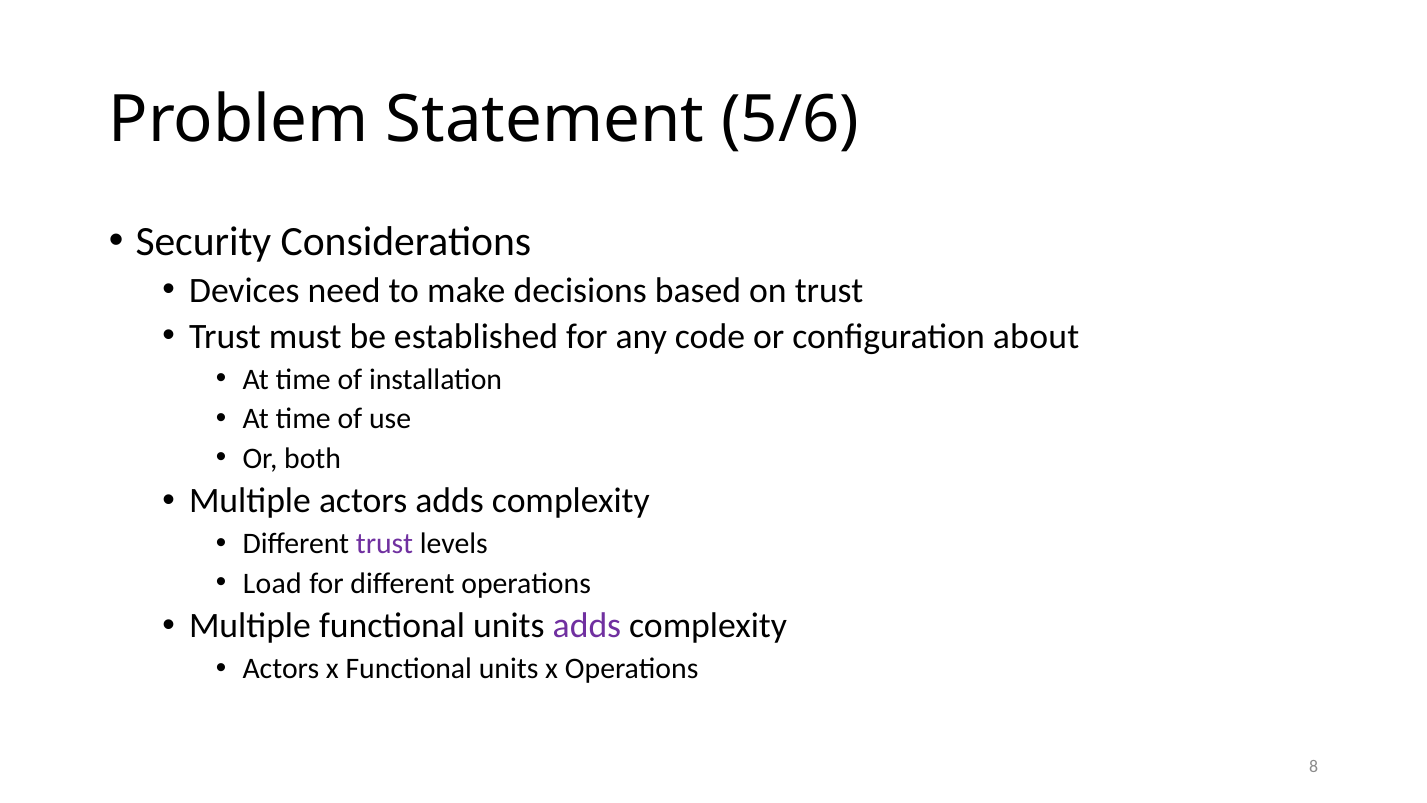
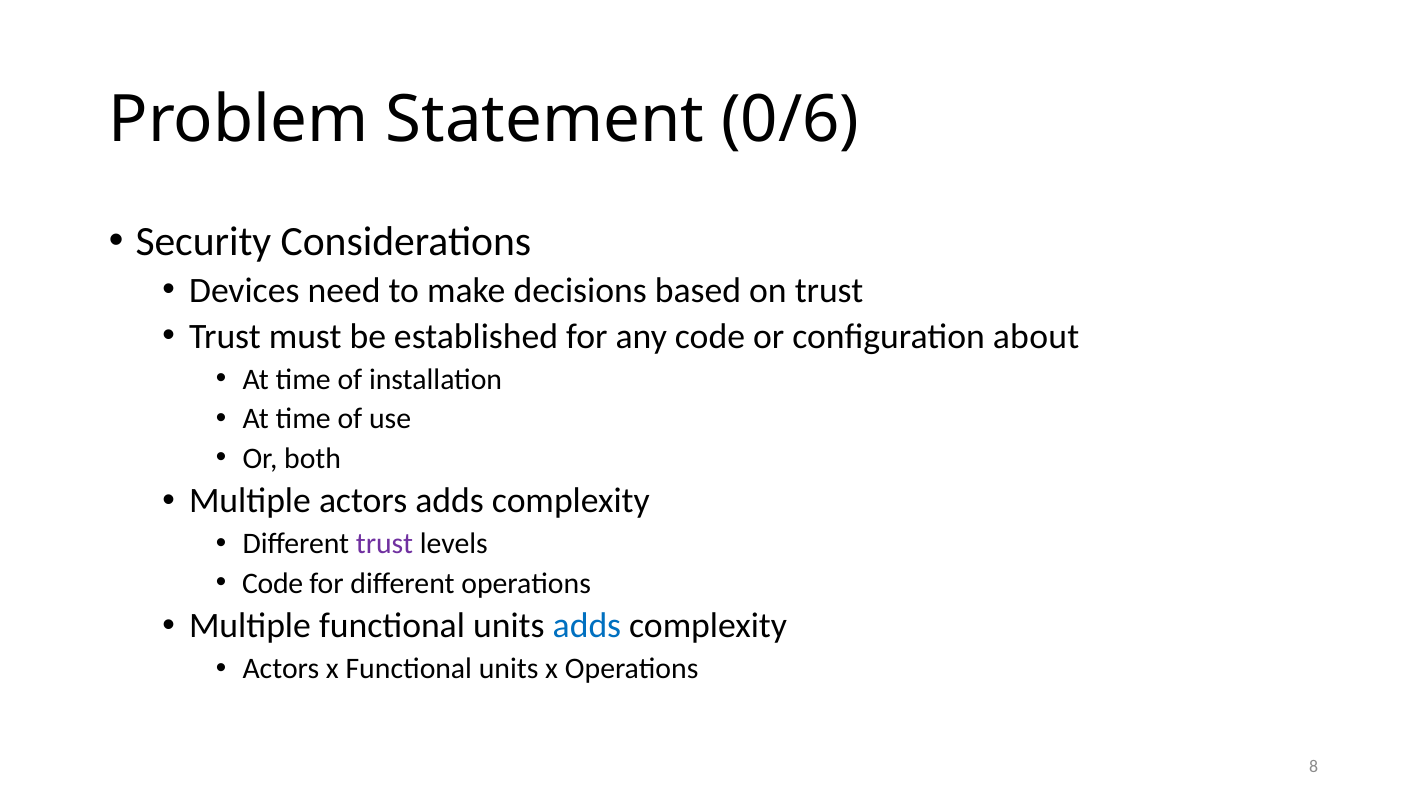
5/6: 5/6 -> 0/6 (790, 120)
Load: Load -> Code (273, 583)
adds colour: purple -> blue (587, 626)
